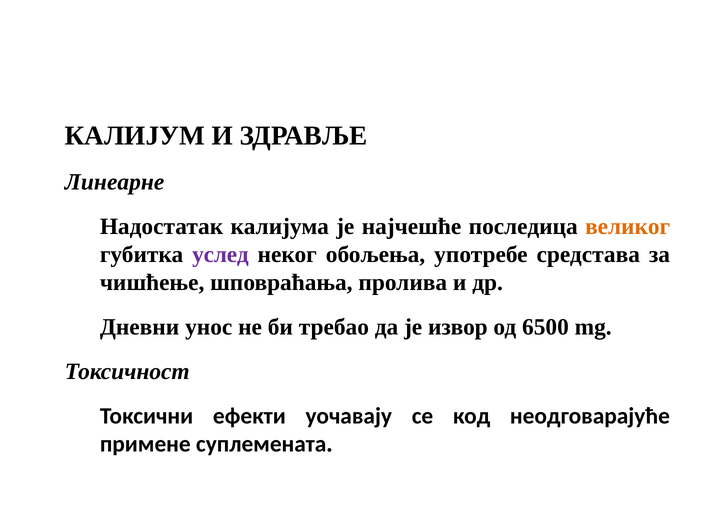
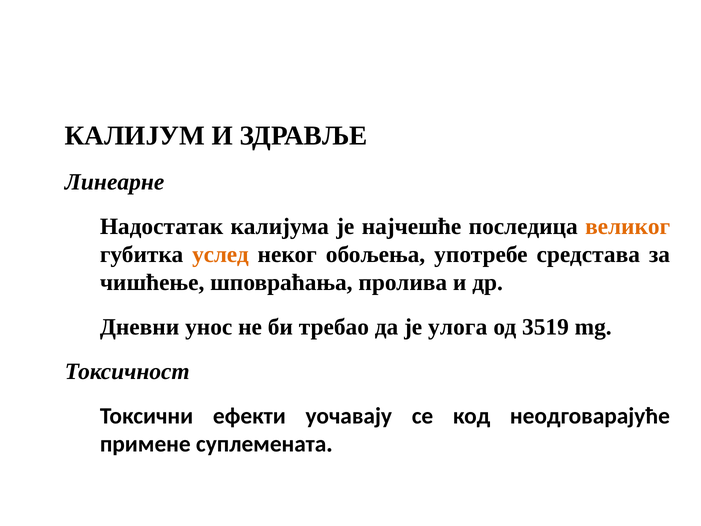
услед colour: purple -> orange (220, 254)
извор: извор -> улога (458, 327)
6500: 6500 -> 3519 (545, 327)
